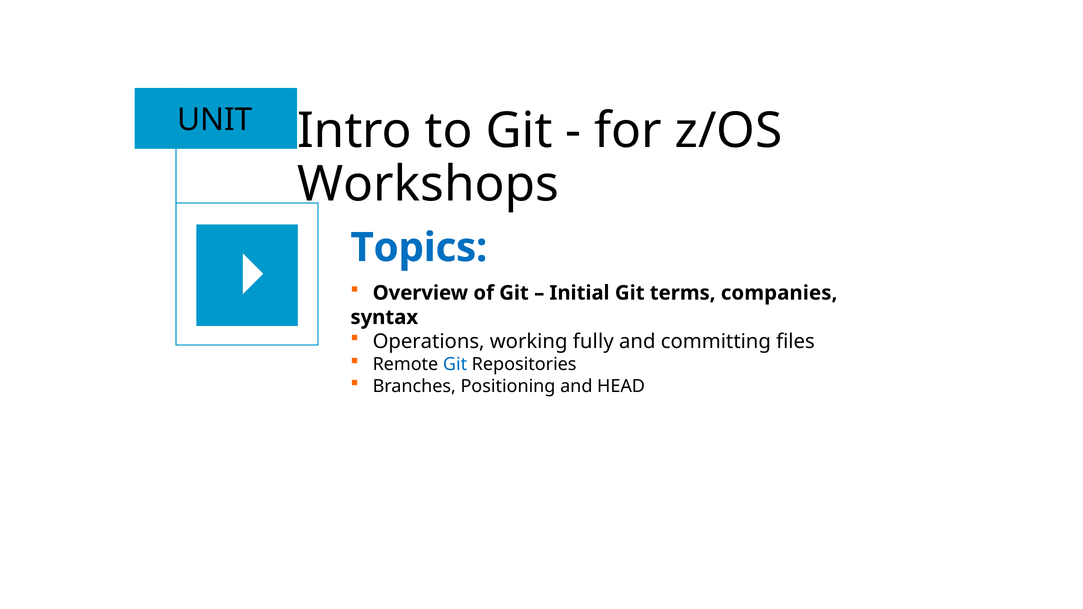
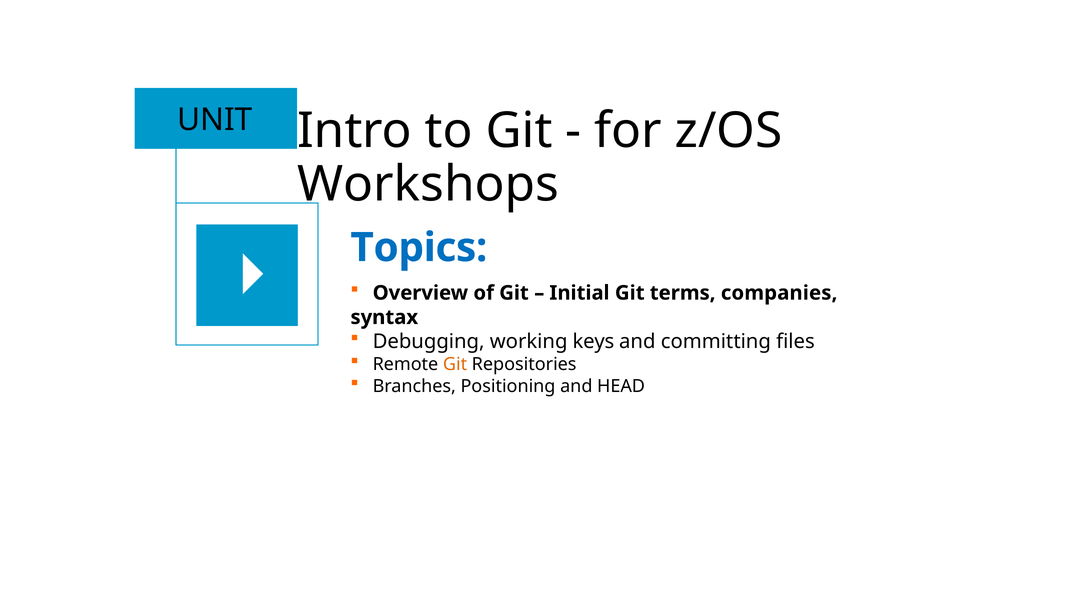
Operations: Operations -> Debugging (429, 342)
fully: fully -> keys (593, 342)
Git colour: blue -> orange (455, 365)
